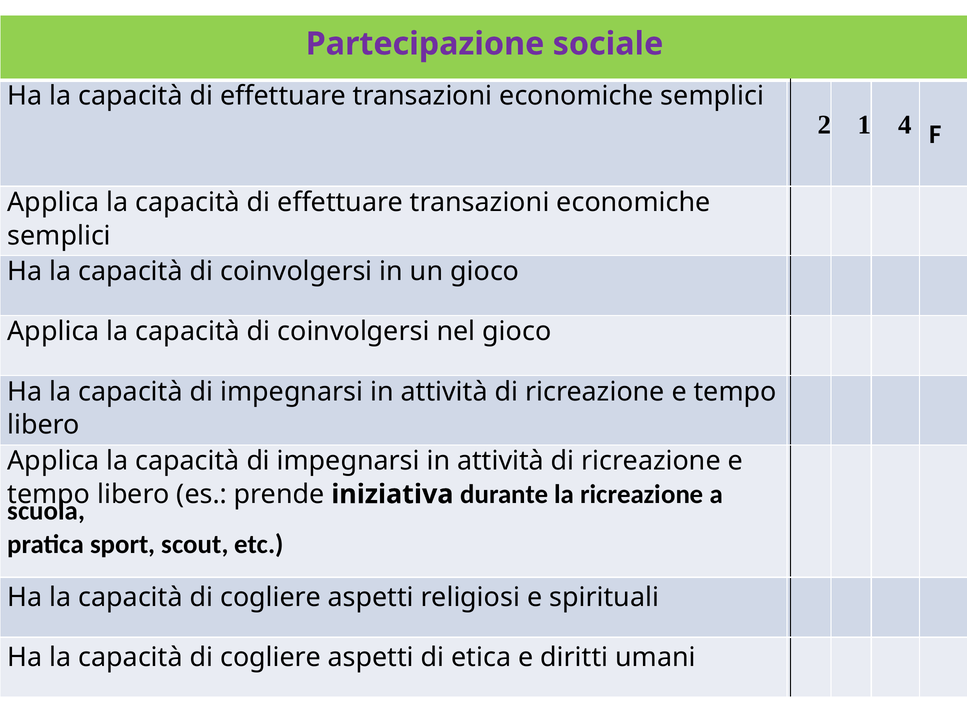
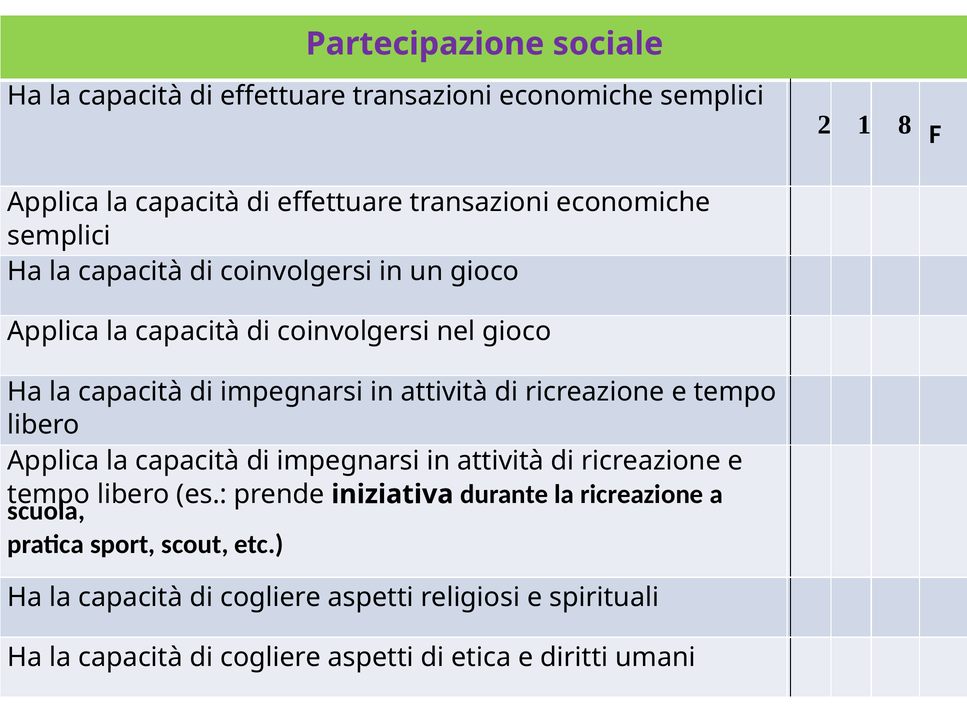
4: 4 -> 8 (905, 125)
